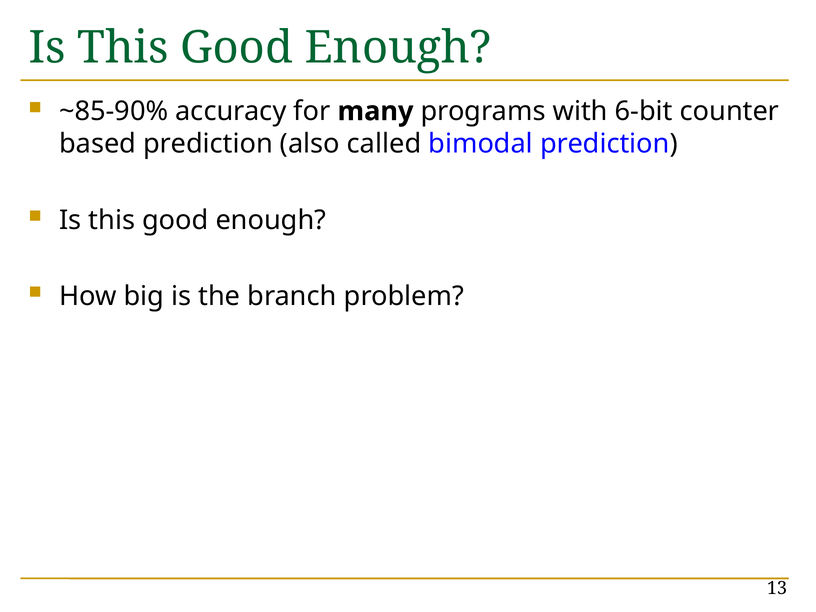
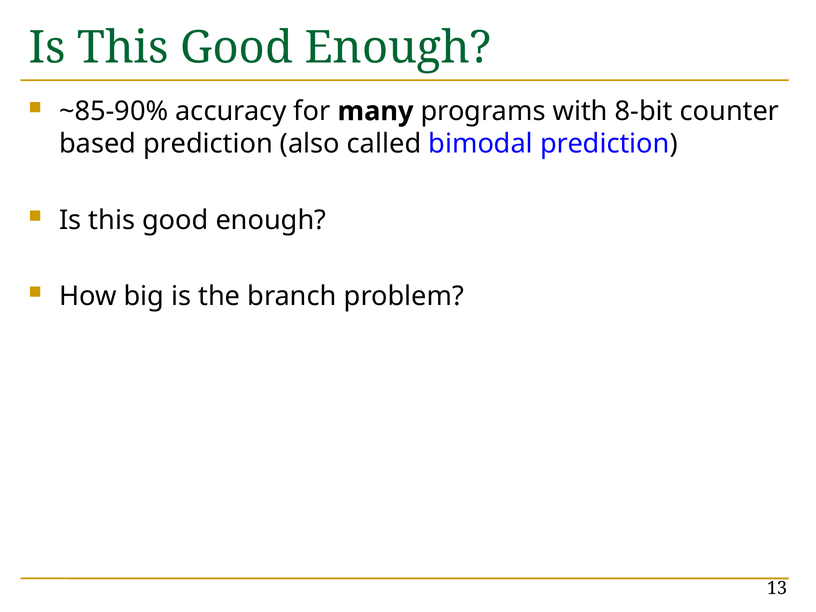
6-bit: 6-bit -> 8-bit (644, 111)
